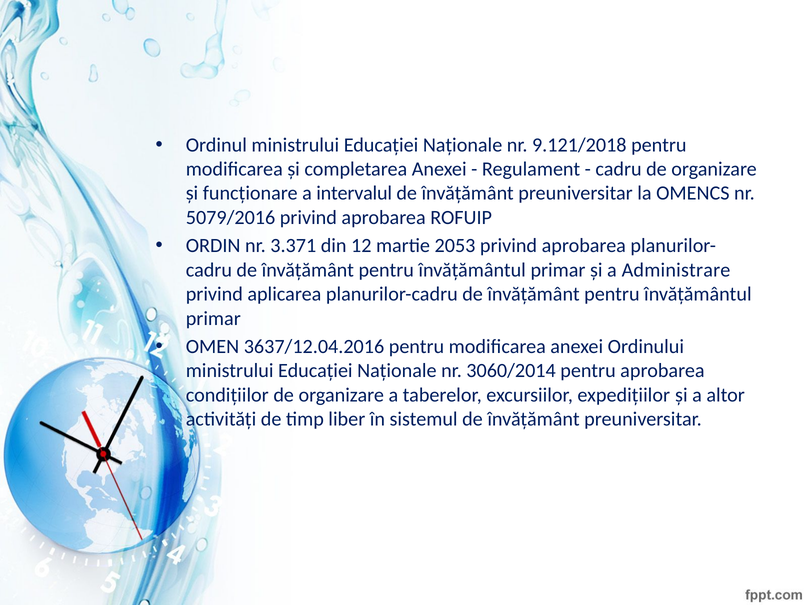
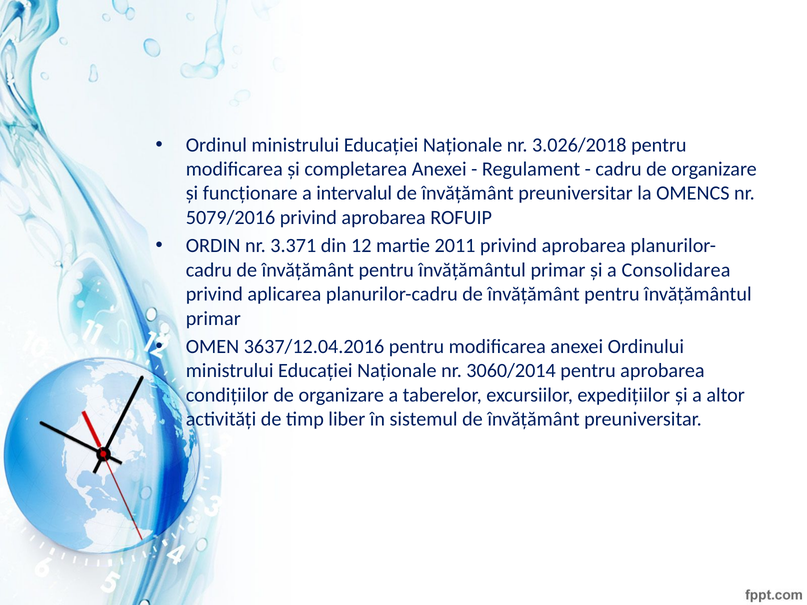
9.121/2018: 9.121/2018 -> 3.026/2018 (579, 145)
2053: 2053 -> 2011 (455, 246)
Administrare: Administrare -> Consolidarea (676, 270)
